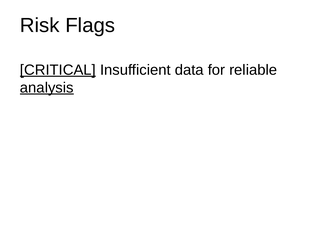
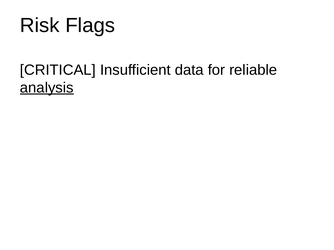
CRITICAL underline: present -> none (58, 70)
